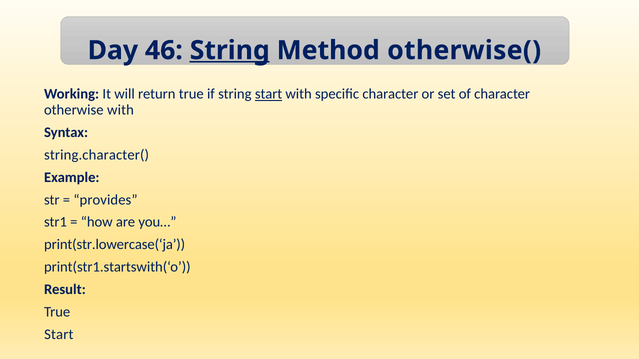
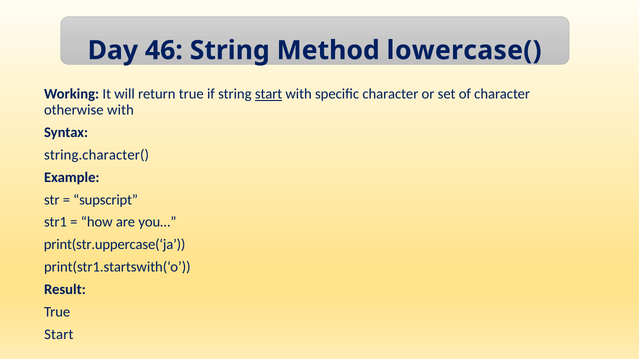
String underline: present -> none (230, 50)
otherwise(: otherwise( -> lowercase( (464, 50)
provides: provides -> supscript (106, 200)
print(str.lowercase(‘ja: print(str.lowercase(‘ja -> print(str.uppercase(‘ja (115, 245)
